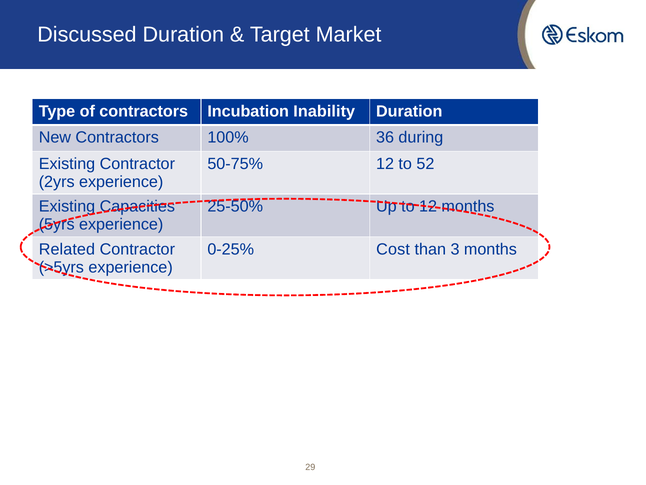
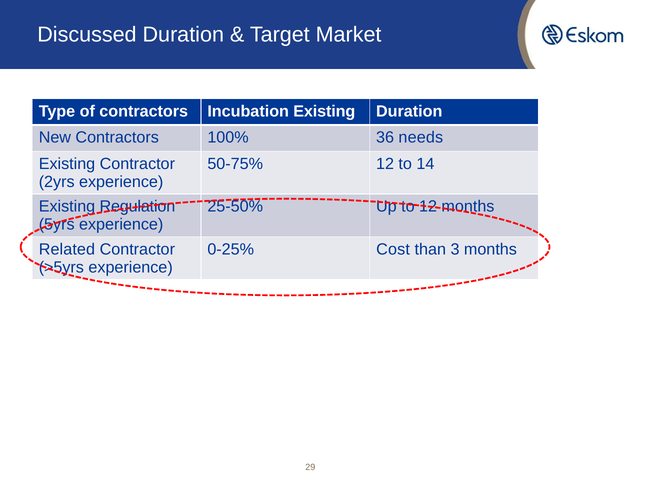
Incubation Inability: Inability -> Existing (324, 111)
during: during -> needs (421, 137)
52: 52 -> 14 (425, 164)
Capacities: Capacities -> Regulation (137, 206)
